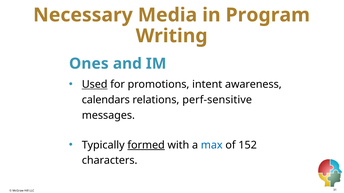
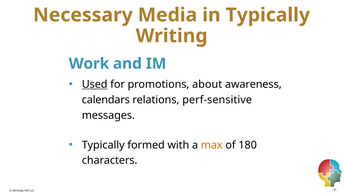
in Program: Program -> Typically (268, 15)
Ones: Ones -> Work (89, 64)
intent: intent -> about (207, 85)
formed underline: present -> none (146, 145)
max colour: blue -> orange (212, 145)
152: 152 -> 180 (248, 145)
